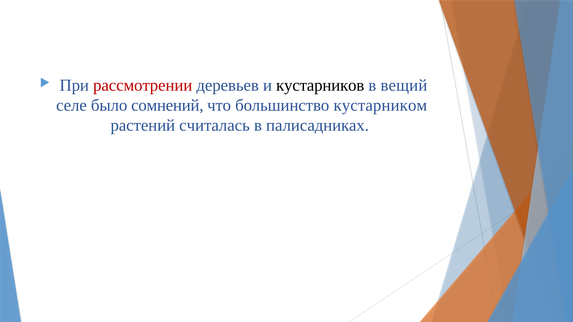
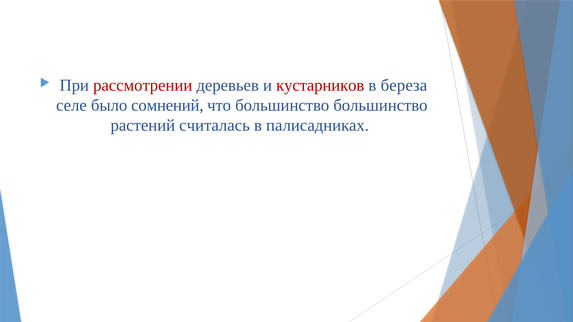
кустарников colour: black -> red (320, 85)
вещий: вещий -> береза (404, 85)
большинство кустарником: кустарником -> большинство (380, 105)
